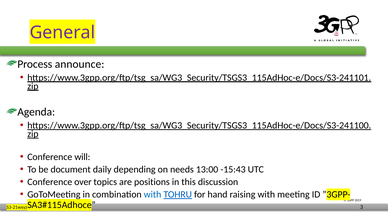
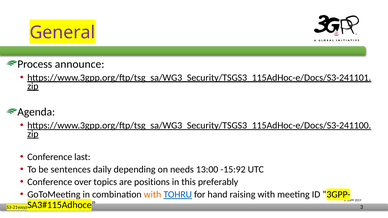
will: will -> last (82, 157)
document: document -> sentences (71, 170)
-15:43: -15:43 -> -15:92 (233, 170)
discussion: discussion -> preferably (218, 182)
with colour: blue -> orange (153, 195)
